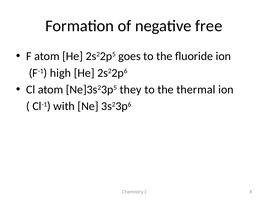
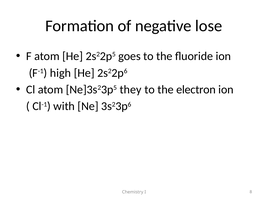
free: free -> lose (209, 26)
thermal: thermal -> electron (196, 90)
